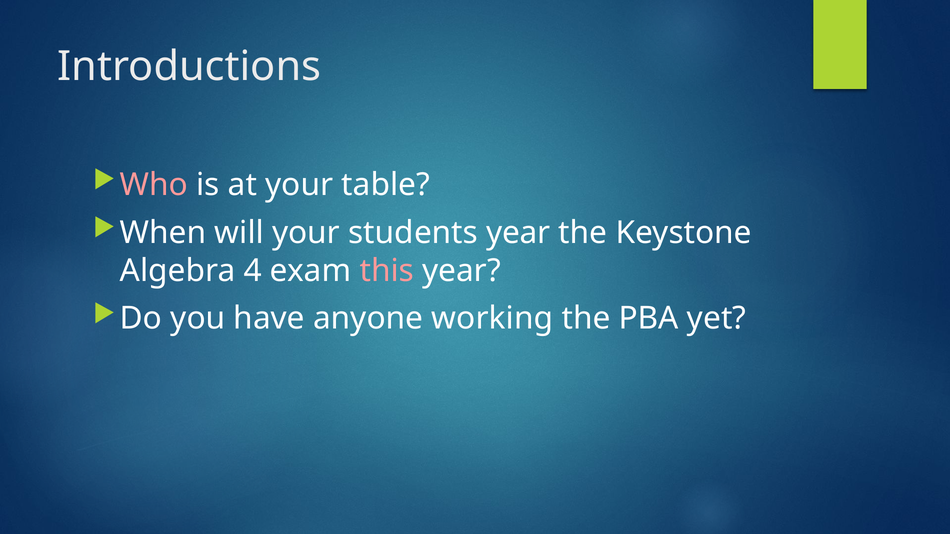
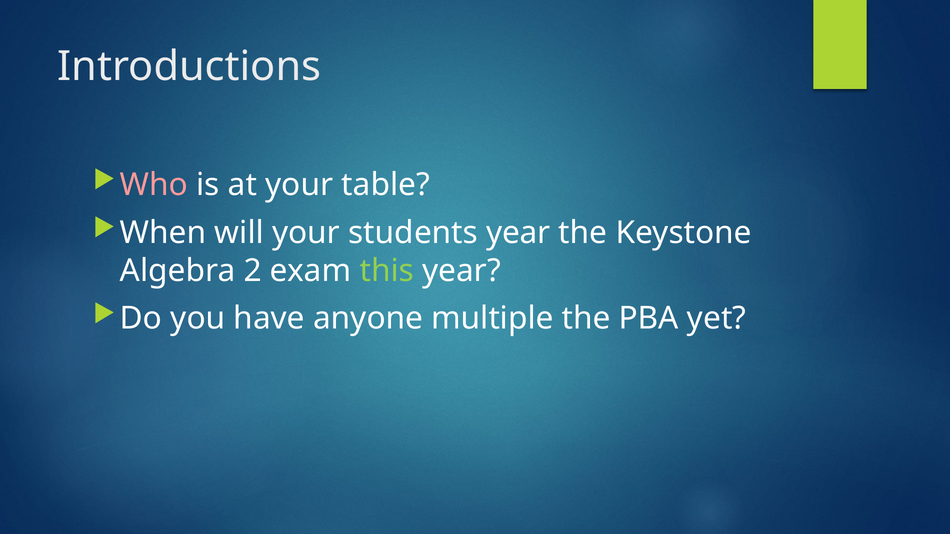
4: 4 -> 2 (253, 271)
this colour: pink -> light green (387, 271)
working: working -> multiple (492, 319)
